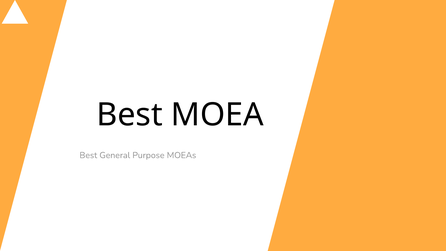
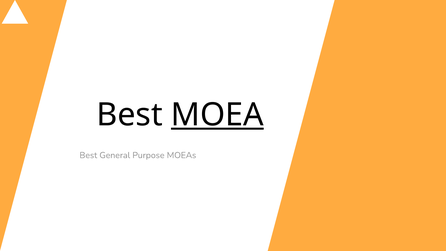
MOEA underline: none -> present (217, 115)
